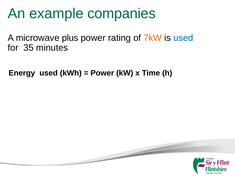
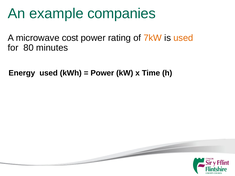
plus: plus -> cost (70, 38)
used colour: blue -> orange (183, 38)
35: 35 -> 80 (29, 48)
